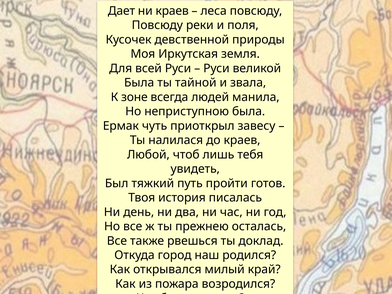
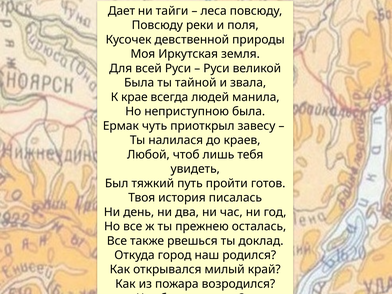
ни краев: краев -> тайги (172, 11)
зоне: зоне -> крае (134, 97)
